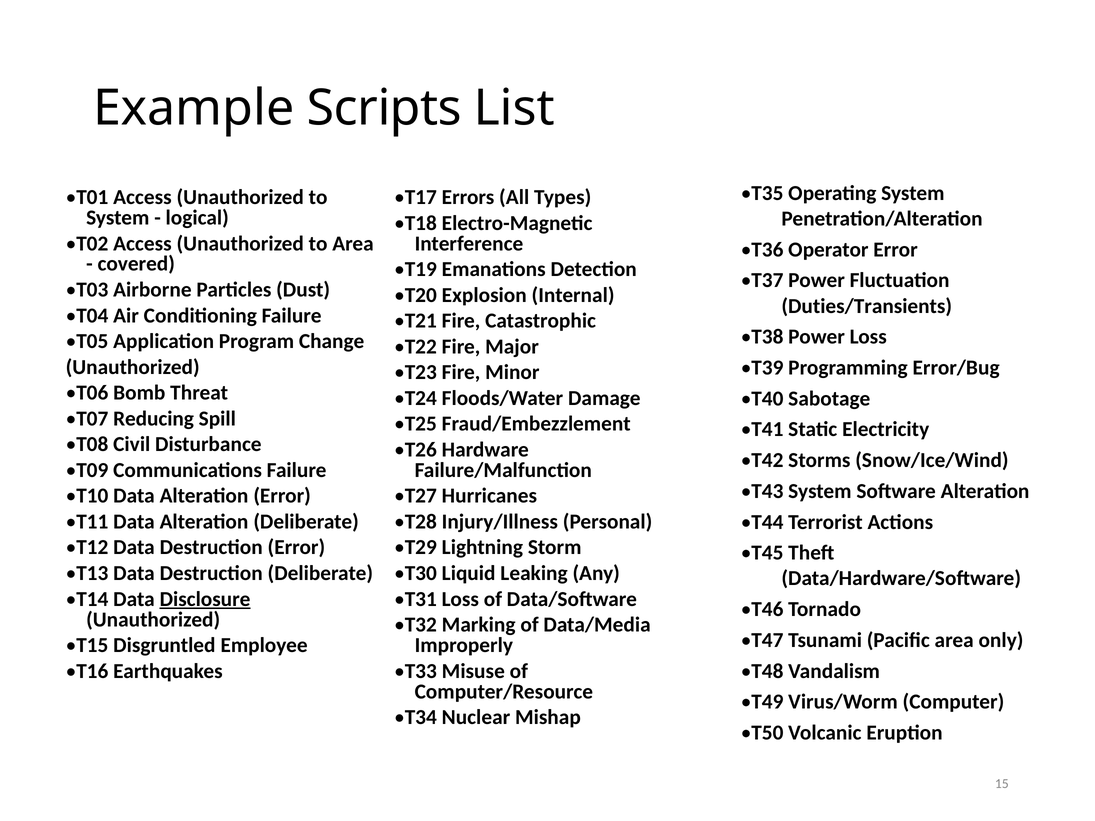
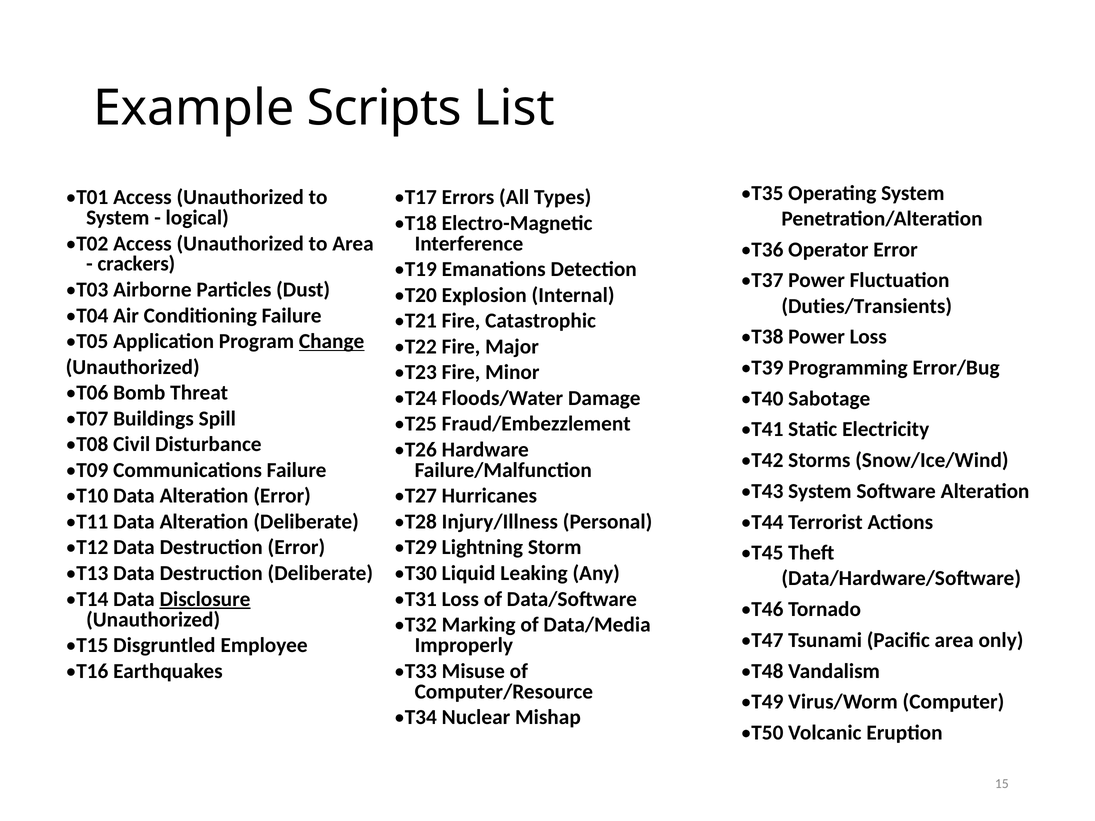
covered: covered -> crackers (136, 264)
Change underline: none -> present (332, 341)
Reducing: Reducing -> Buildings (153, 419)
